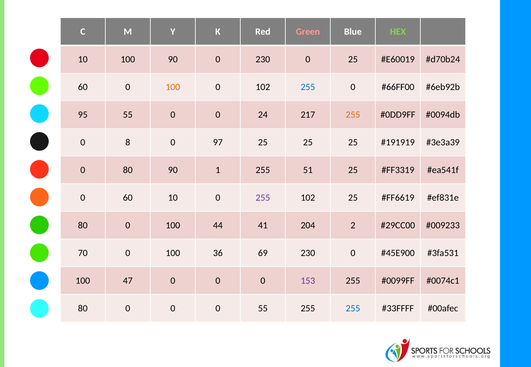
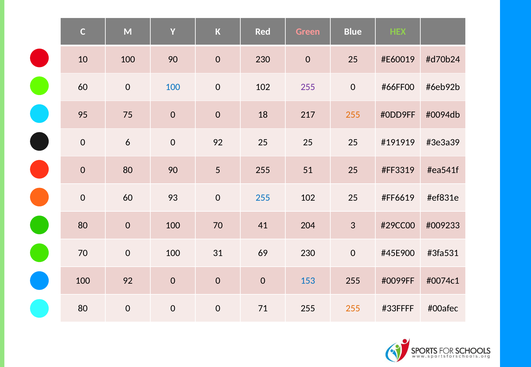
100 colour: orange -> blue (173, 87)
255 colour: blue -> purple (308, 87)
95 55: 55 -> 75 (128, 115)
24: 24 -> 18 (263, 115)
8: 8 -> 6 (128, 143)
0 97: 97 -> 92 (218, 143)
1: 1 -> 5 (218, 170)
60 10: 10 -> 93 (173, 198)
255 colour: purple -> blue (263, 198)
100 44: 44 -> 70 (218, 226)
2: 2 -> 3 (353, 226)
36: 36 -> 31 (218, 253)
100 47: 47 -> 92 (128, 281)
153 colour: purple -> blue (308, 281)
0 55: 55 -> 71 (263, 309)
255 colour: blue -> orange (353, 309)
